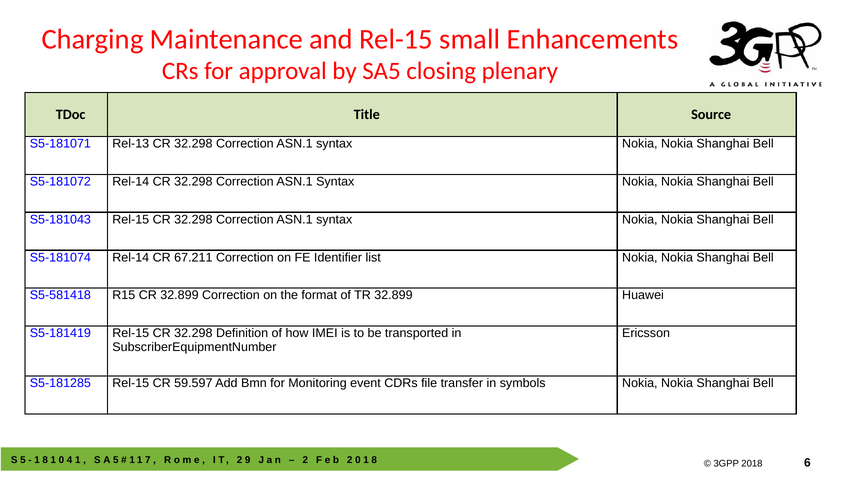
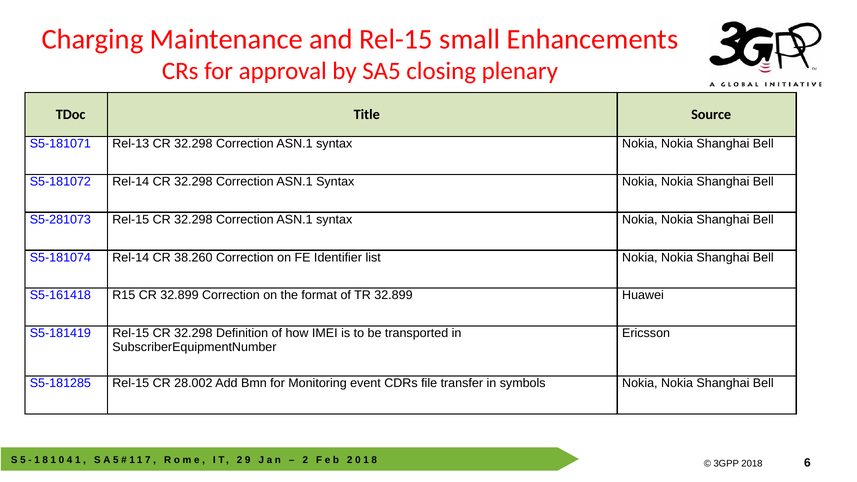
S5-181043: S5-181043 -> S5-281073 (60, 220)
67.211: 67.211 -> 38.260 (193, 257)
S5-581418: S5-581418 -> S5-161418 (60, 295)
59.597: 59.597 -> 28.002 (193, 383)
